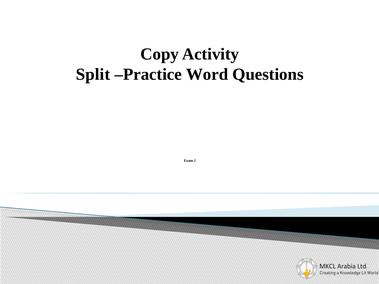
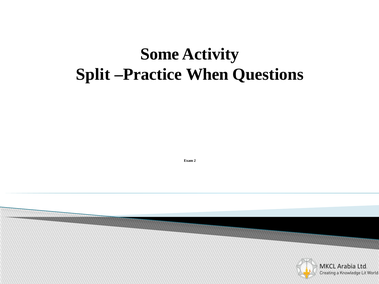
Copy: Copy -> Some (160, 54)
Word: Word -> When (207, 74)
